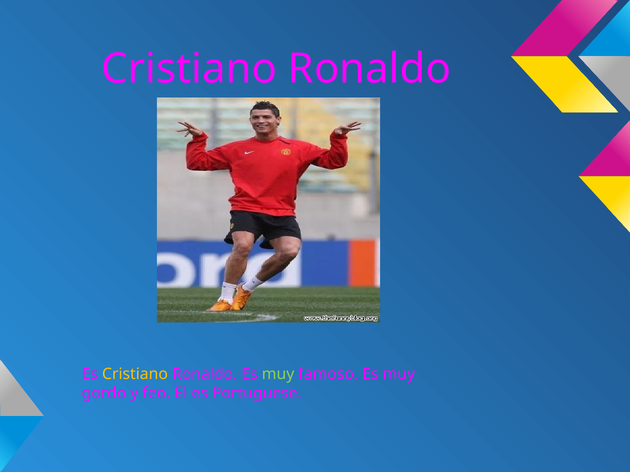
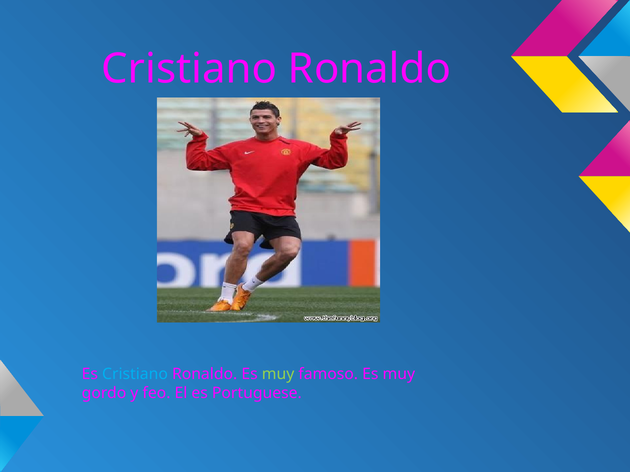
Cristiano colour: yellow -> light blue (135, 375)
